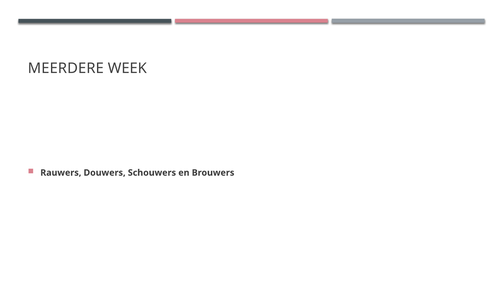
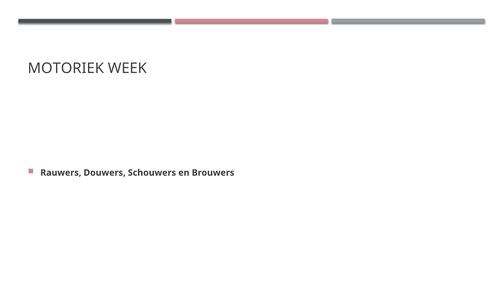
MEERDERE: MEERDERE -> MOTORIEK (66, 68)
